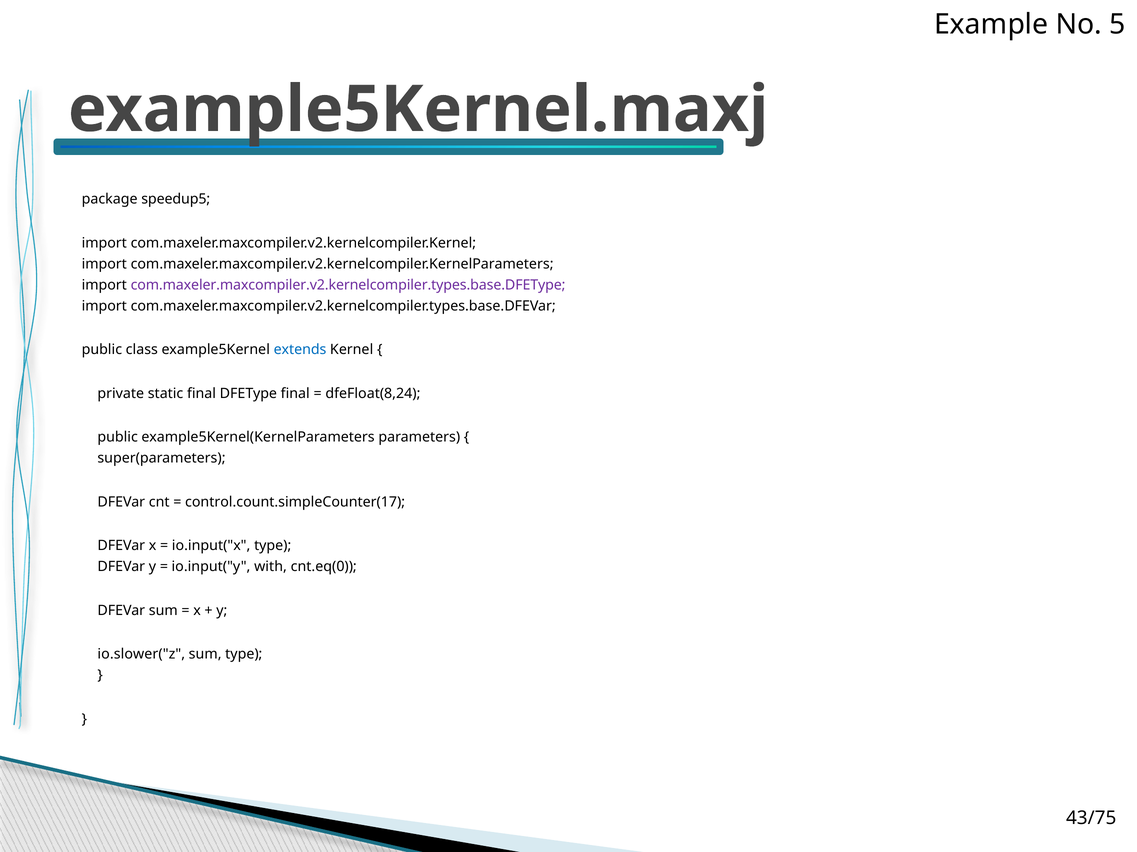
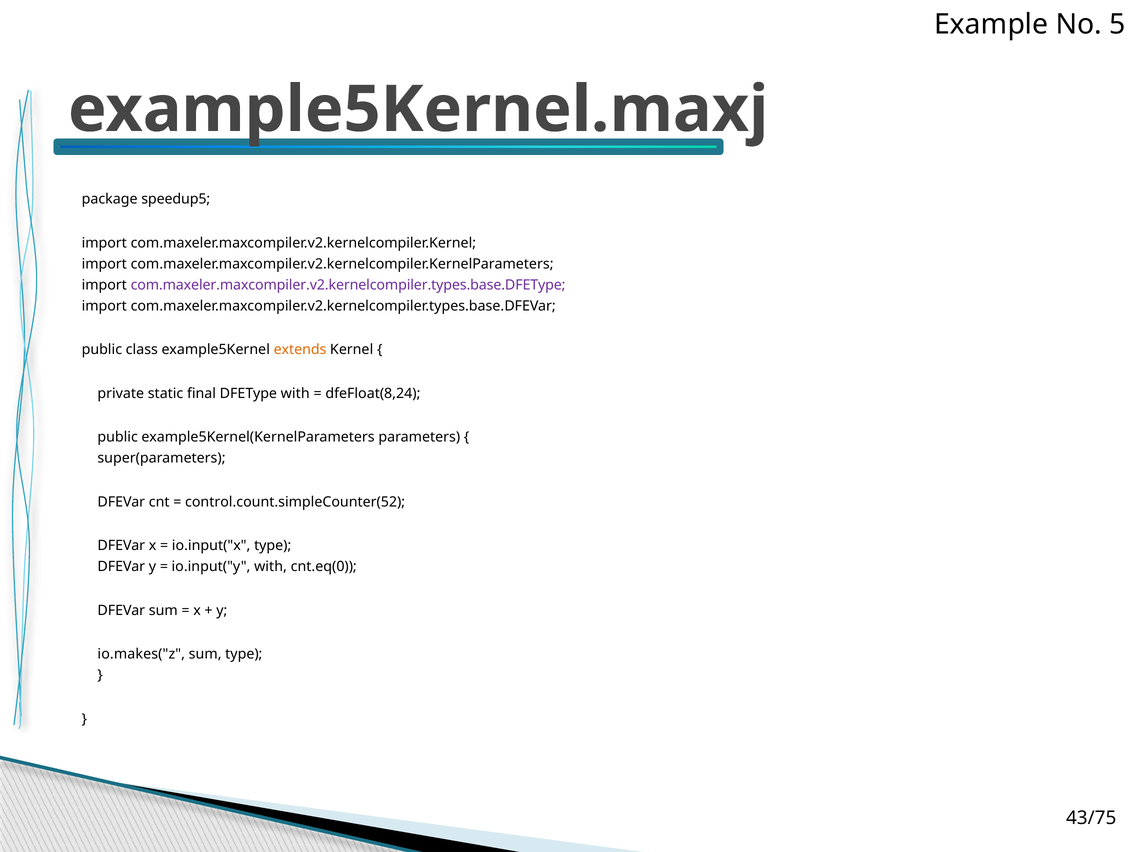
extends colour: blue -> orange (300, 350)
DFEType final: final -> with (295, 394)
control.count.simpleCounter(17: control.count.simpleCounter(17 -> control.count.simpleCounter(52 (295, 502)
io.slower("z: io.slower("z -> io.makes("z (141, 655)
